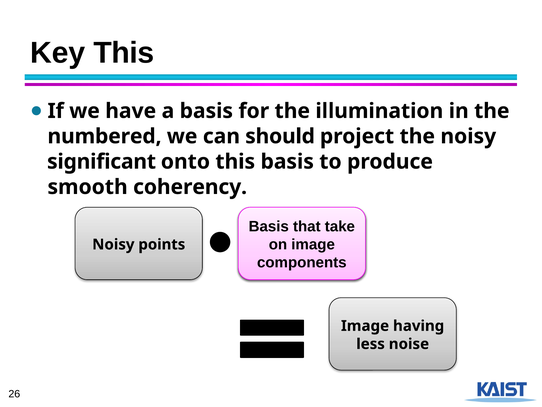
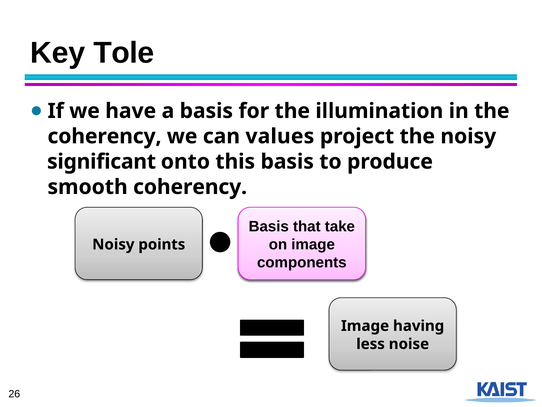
Key This: This -> Tole (124, 53)
numbered: numbered -> coherency (105, 136)
should: should -> values (280, 136)
